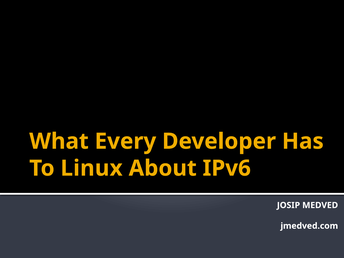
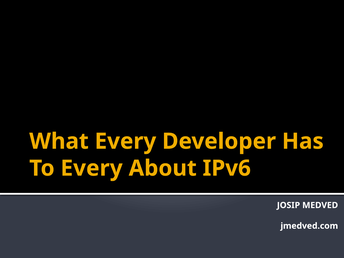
To Linux: Linux -> Every (92, 168)
